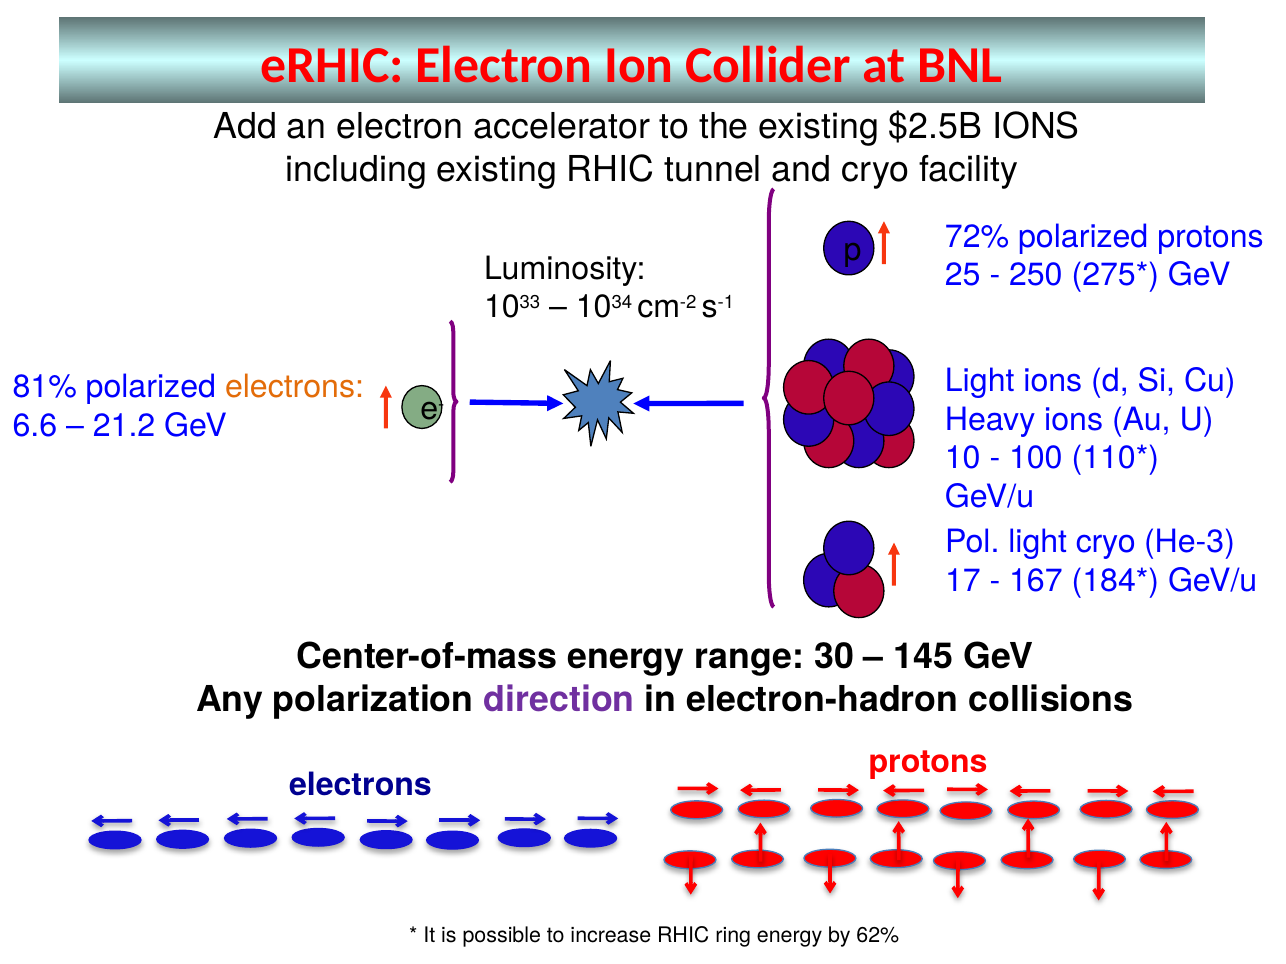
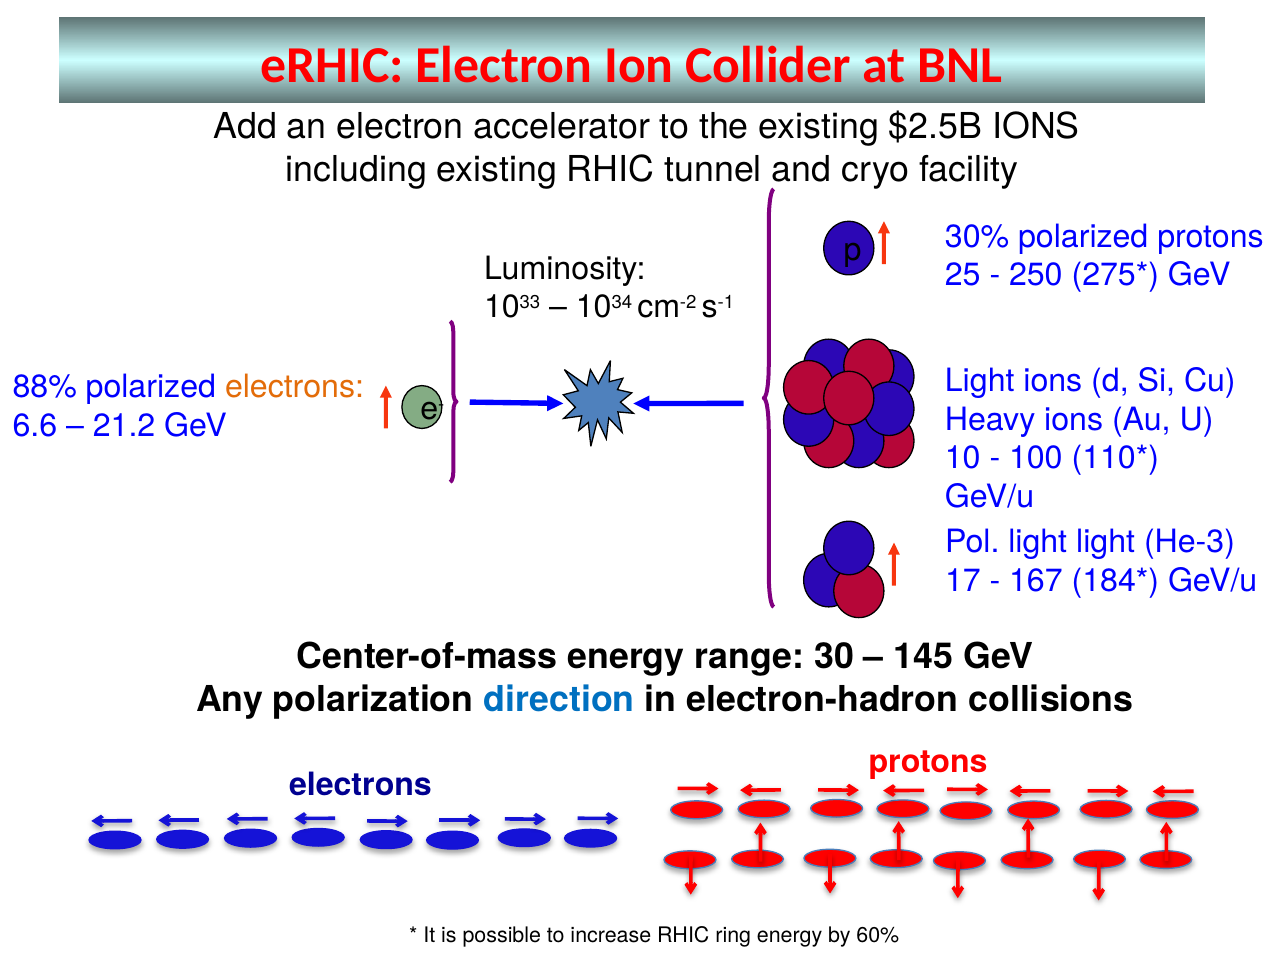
72%: 72% -> 30% (977, 237)
81%: 81% -> 88% (45, 387)
light cryo: cryo -> light (1106, 542)
direction colour: purple -> blue (559, 700)
62%: 62% -> 60% (878, 936)
